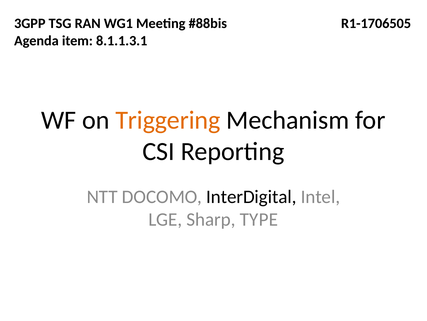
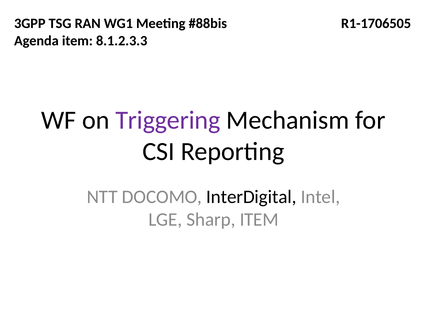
8.1.1.3.1: 8.1.1.3.1 -> 8.1.2.3.3 (122, 41)
Triggering colour: orange -> purple (168, 120)
Sharp TYPE: TYPE -> ITEM (259, 219)
